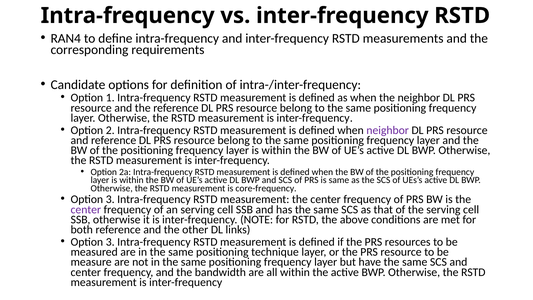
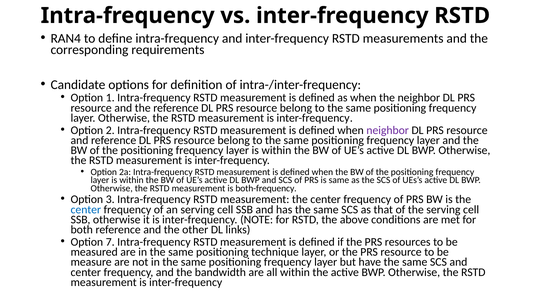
core-frequency: core-frequency -> both-frequency (266, 188)
center colour: purple -> blue (86, 209)
3: 3 -> 7 (110, 242)
